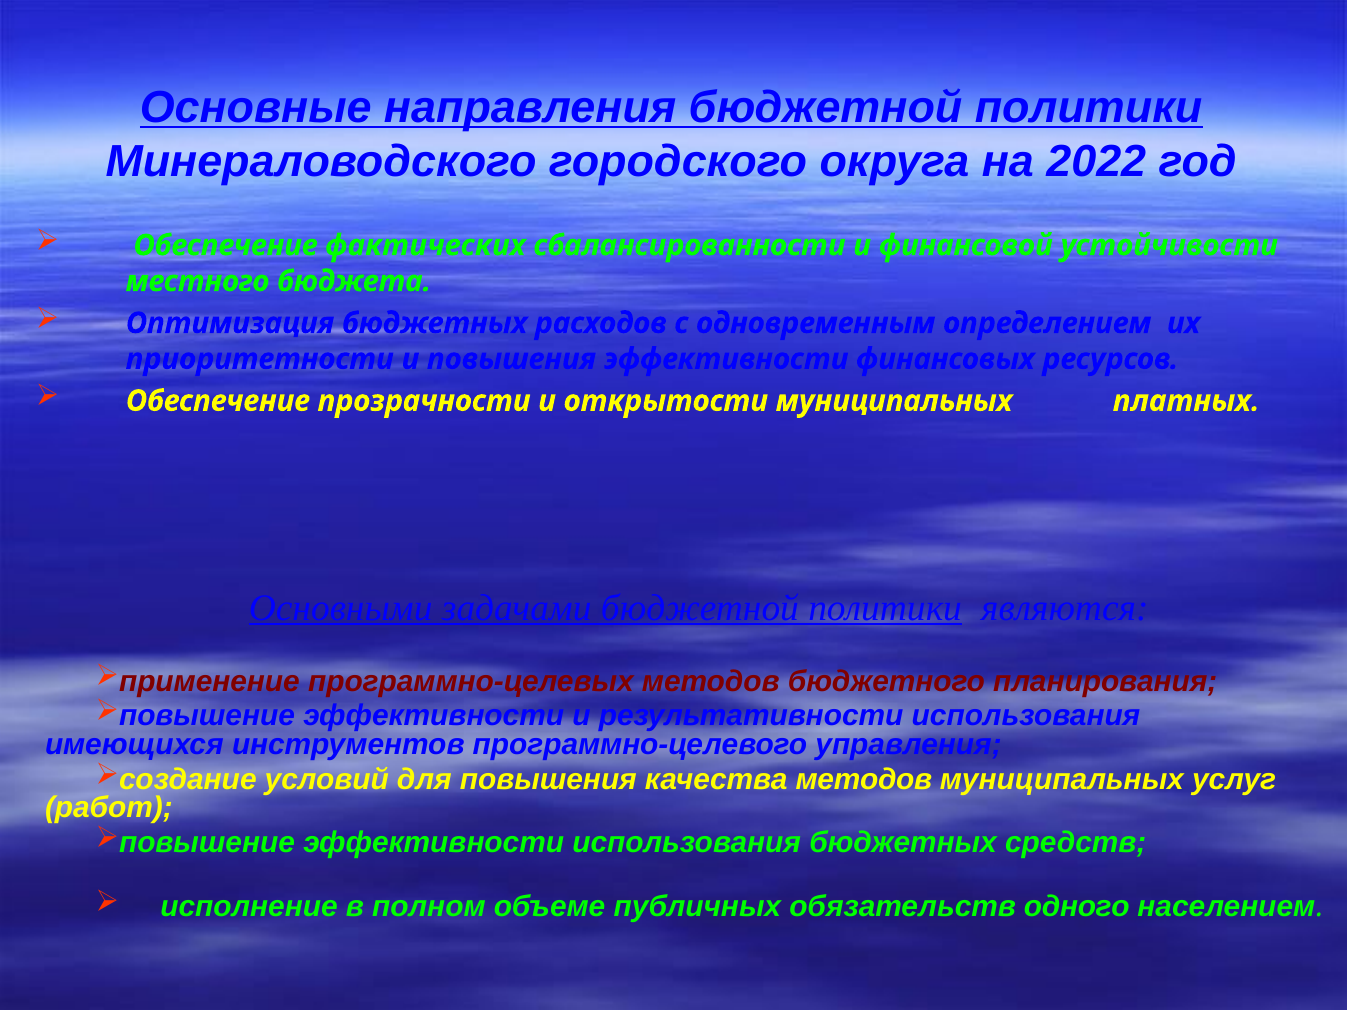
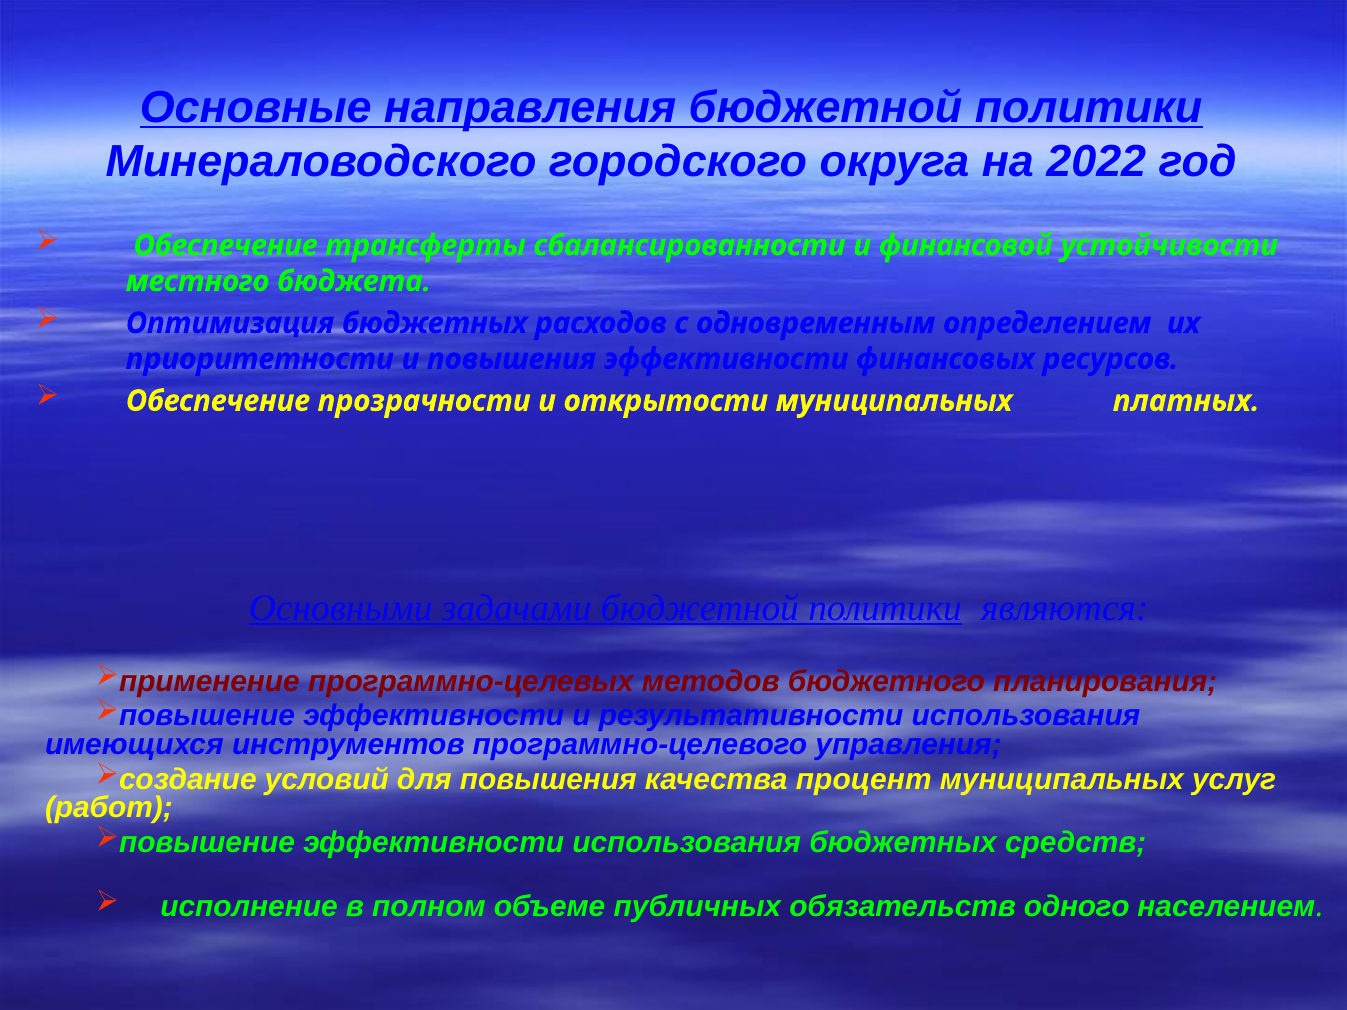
фактических: фактических -> трансферты (426, 245)
качества методов: методов -> процент (864, 780)
